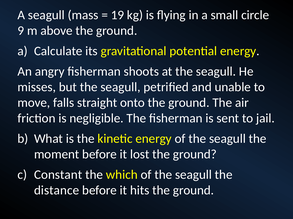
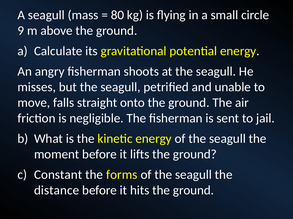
19: 19 -> 80 (117, 15)
lost: lost -> lifts (140, 155)
which: which -> forms (122, 175)
